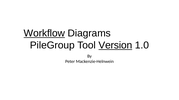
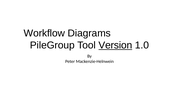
Workflow underline: present -> none (44, 33)
